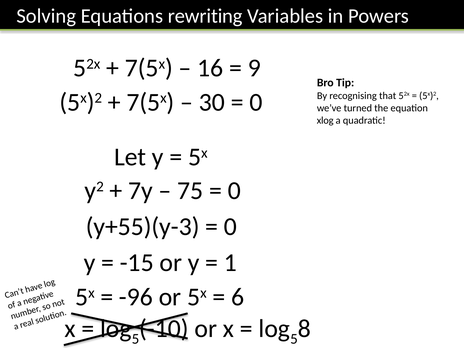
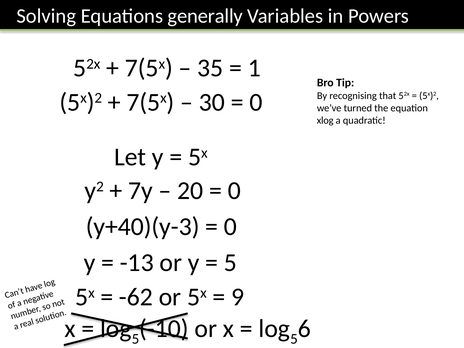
rewriting: rewriting -> generally (205, 16)
16: 16 -> 35 (210, 68)
9: 9 -> 1 (254, 68)
75: 75 -> 20 (190, 191)
y+55)(y-3: y+55)(y-3 -> y+40)(y-3 (143, 227)
-15: -15 -> -13 (137, 262)
1: 1 -> 5 (231, 262)
-96: -96 -> -62 (136, 297)
6: 6 -> 9 (238, 297)
8: 8 -> 6 (304, 329)
